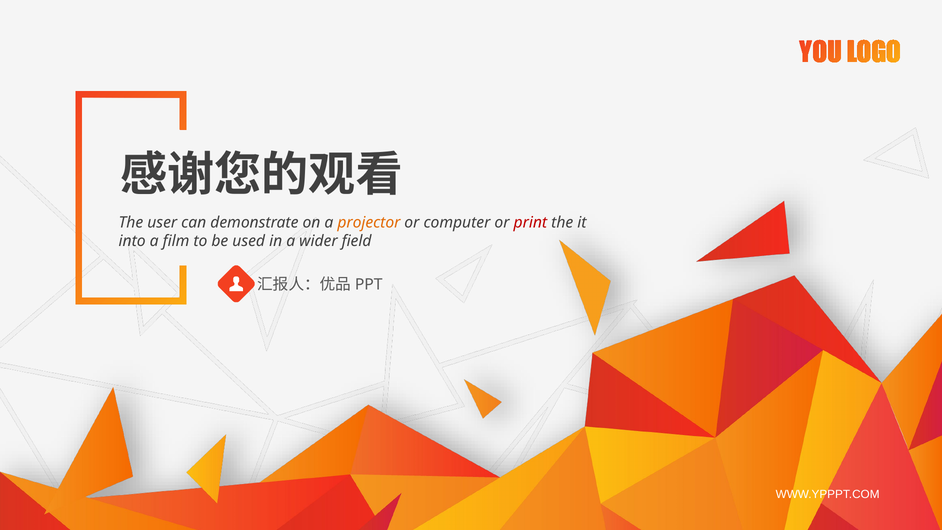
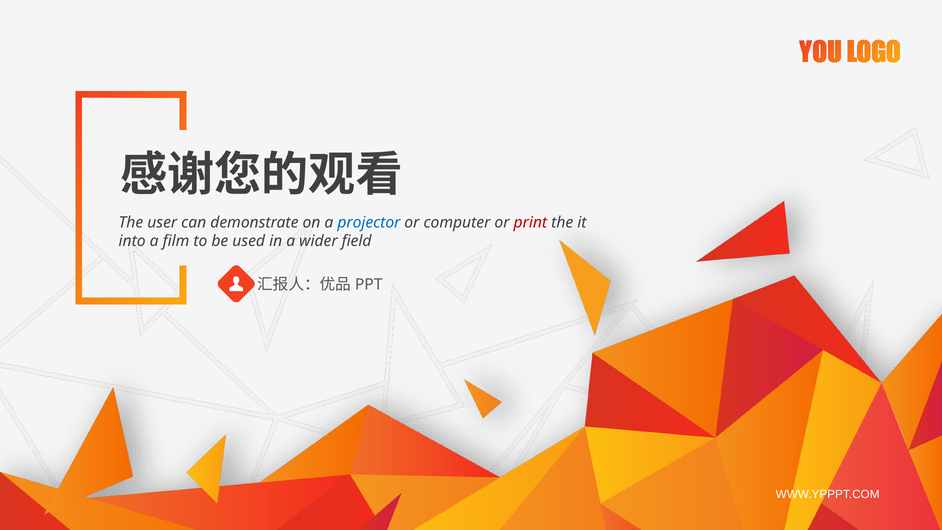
projector colour: orange -> blue (369, 222)
